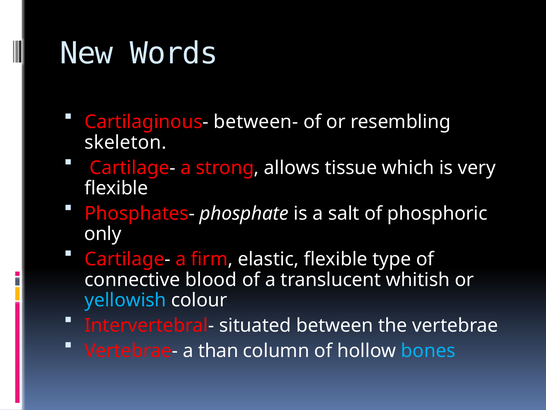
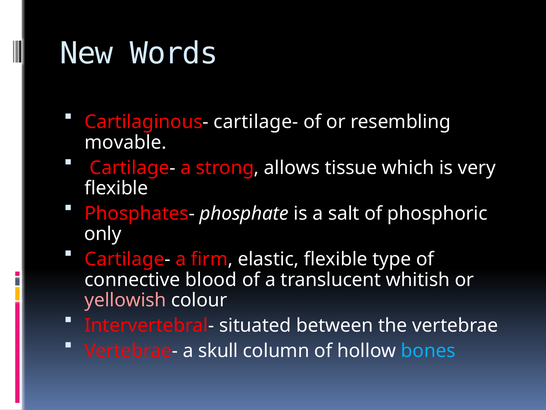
Cartilaginous- between-: between- -> cartilage- (256, 122)
skeleton: skeleton -> movable (126, 142)
yellowish colour: light blue -> pink (125, 300)
than: than -> skull (218, 350)
